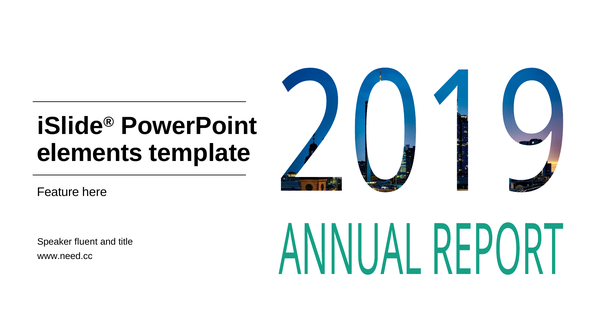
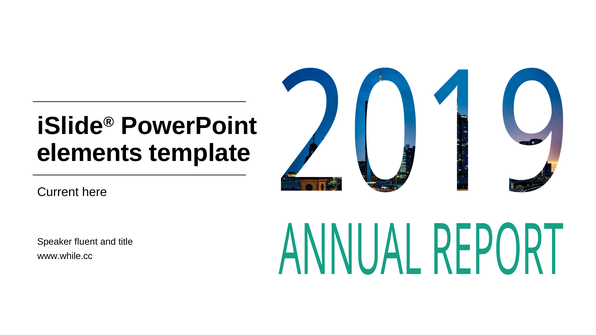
Feature: Feature -> Current (58, 192)
www.need.cc: www.need.cc -> www.while.cc (65, 256)
